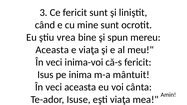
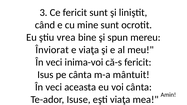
Aceasta: Aceasta -> Înviorat (52, 50)
pe inima: inima -> cânta (80, 75)
